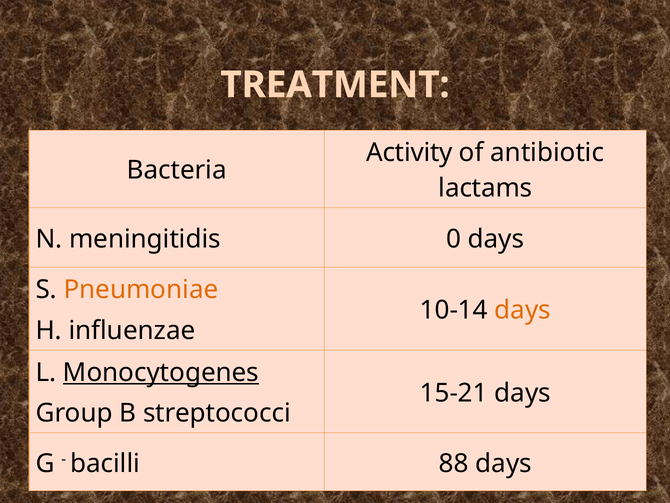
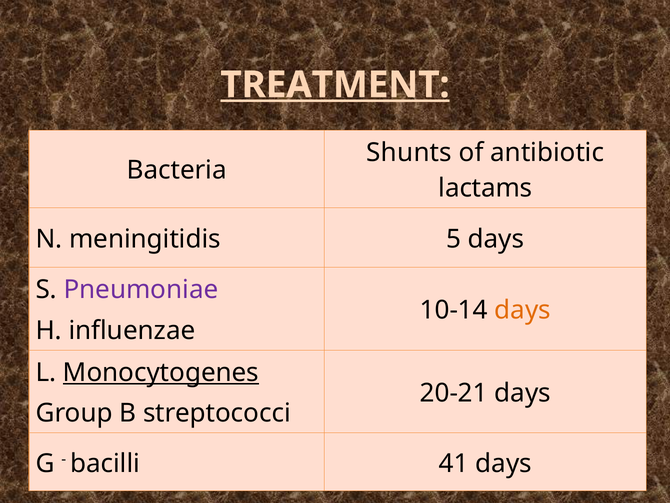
TREATMENT underline: none -> present (335, 85)
Activity: Activity -> Shunts (409, 152)
0: 0 -> 5 (454, 239)
Pneumoniae colour: orange -> purple (141, 290)
15-21: 15-21 -> 20-21 (454, 393)
88: 88 -> 41 (454, 463)
